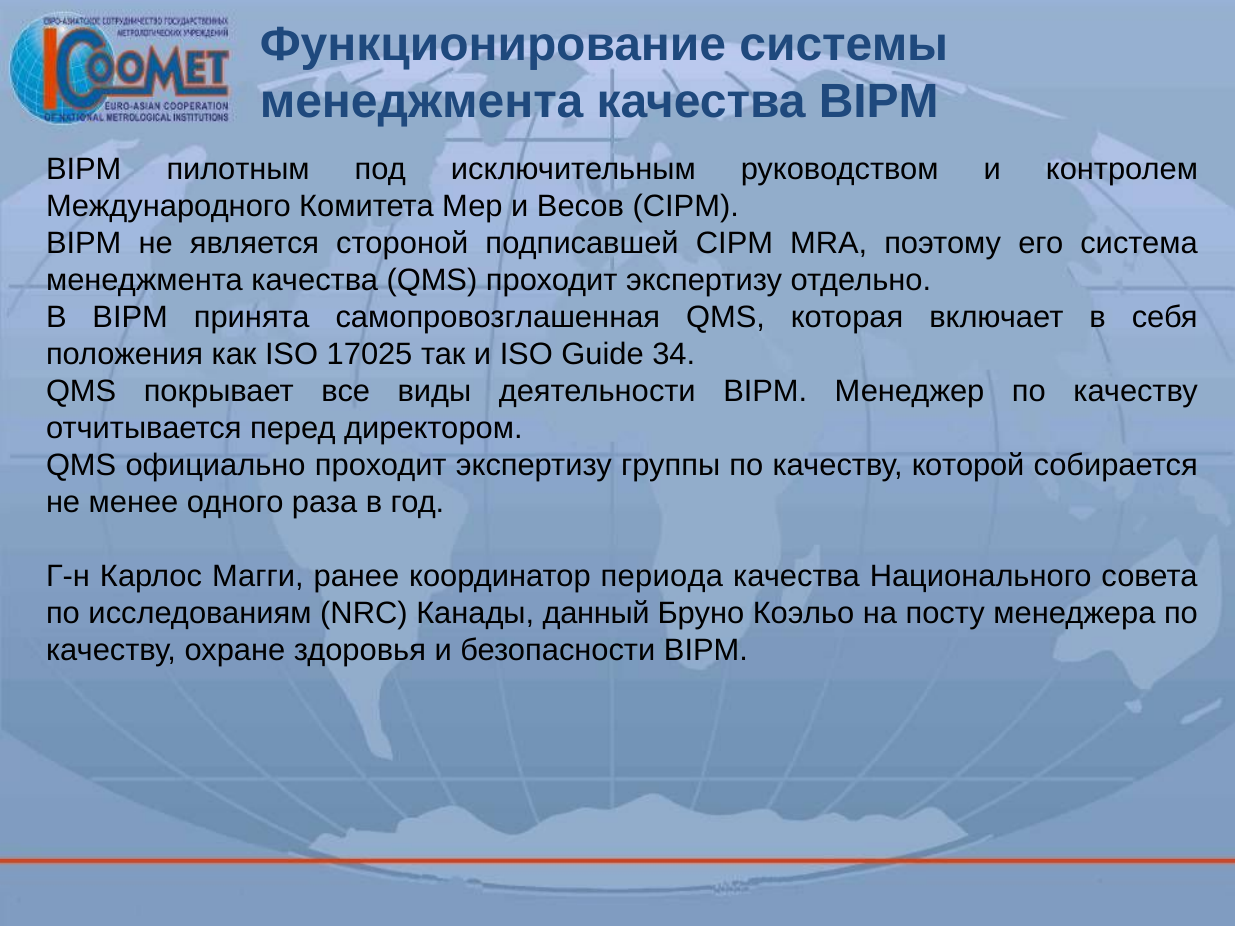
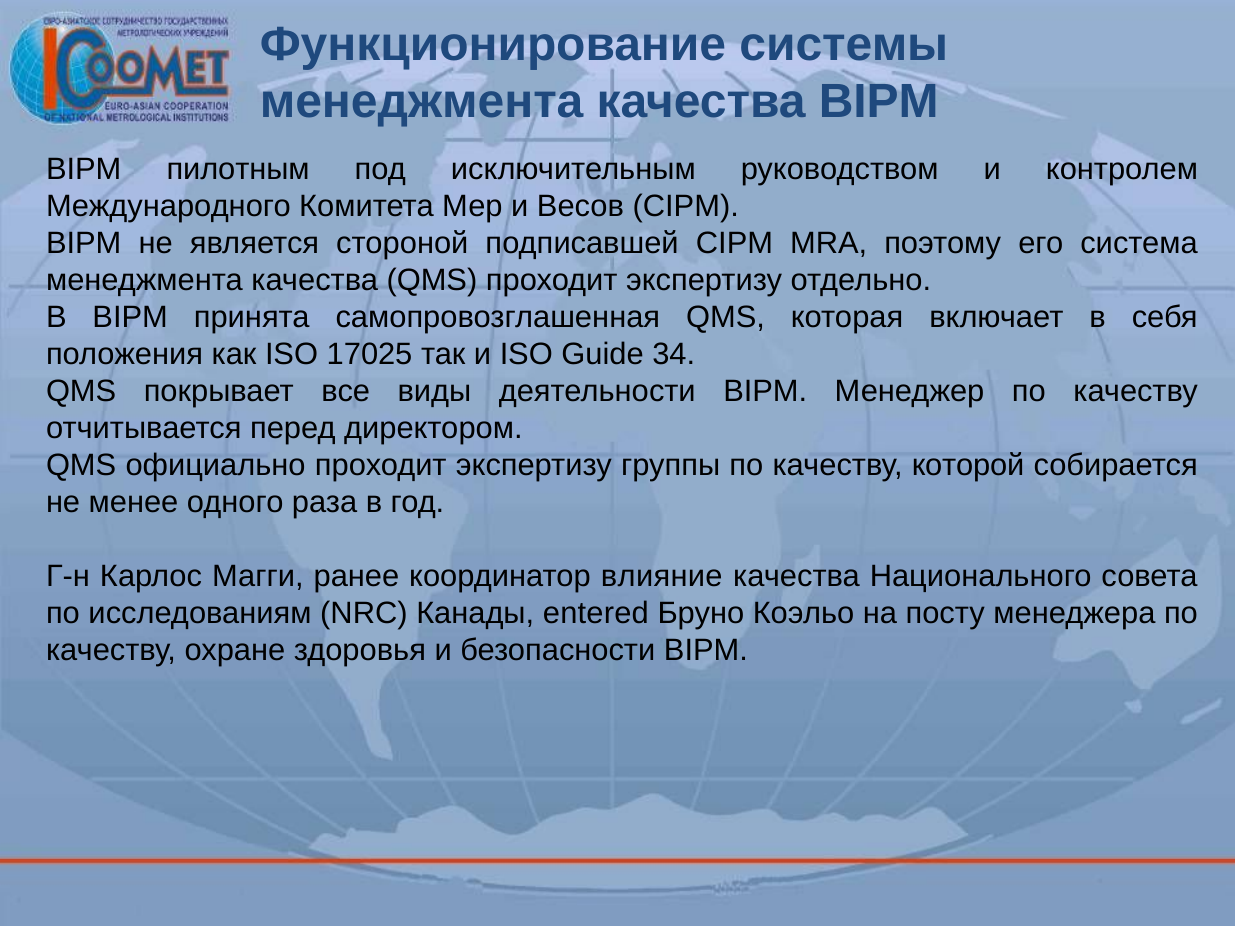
периода: периода -> влияние (662, 576)
данный: данный -> entered (596, 613)
